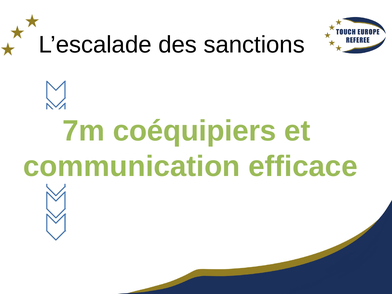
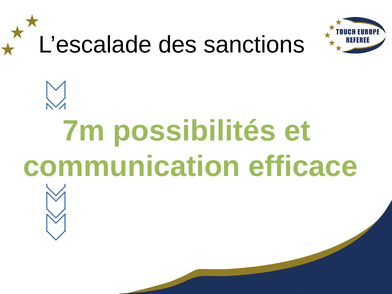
coéquipiers: coéquipiers -> possibilités (194, 131)
